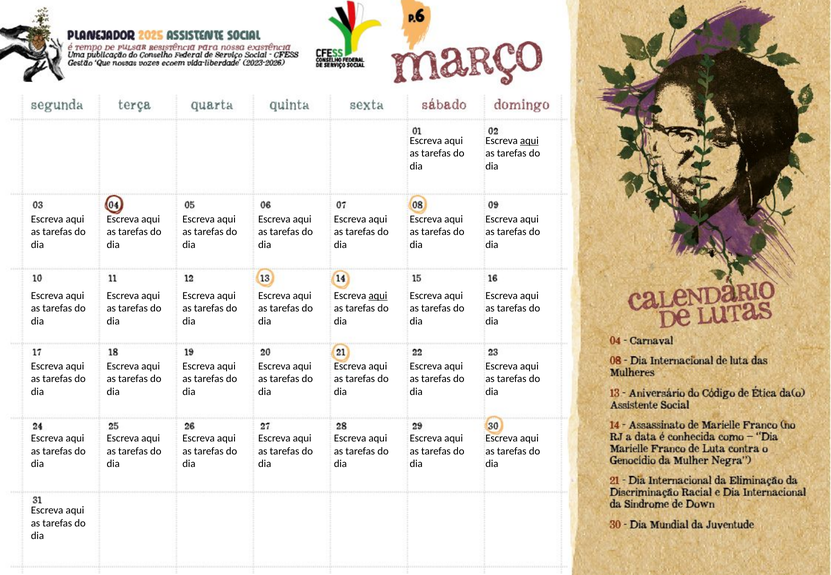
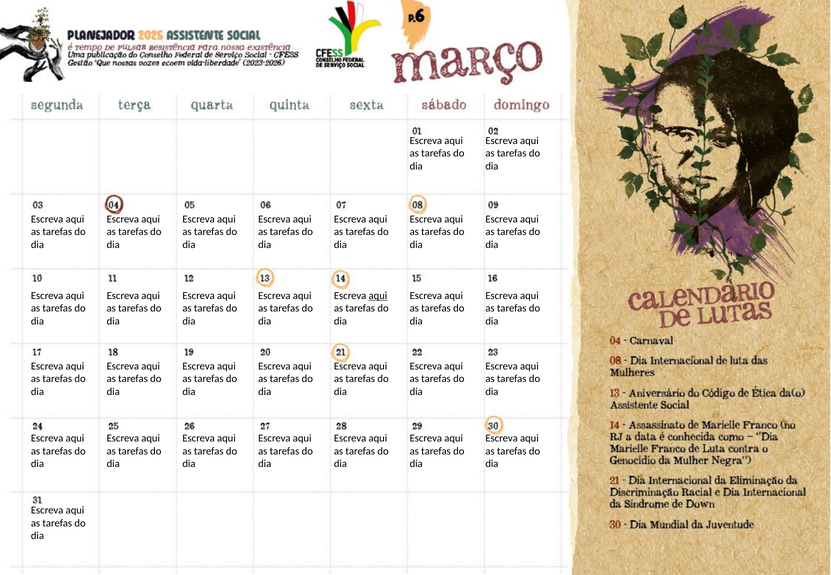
aqui underline: present -> none (529, 141)
